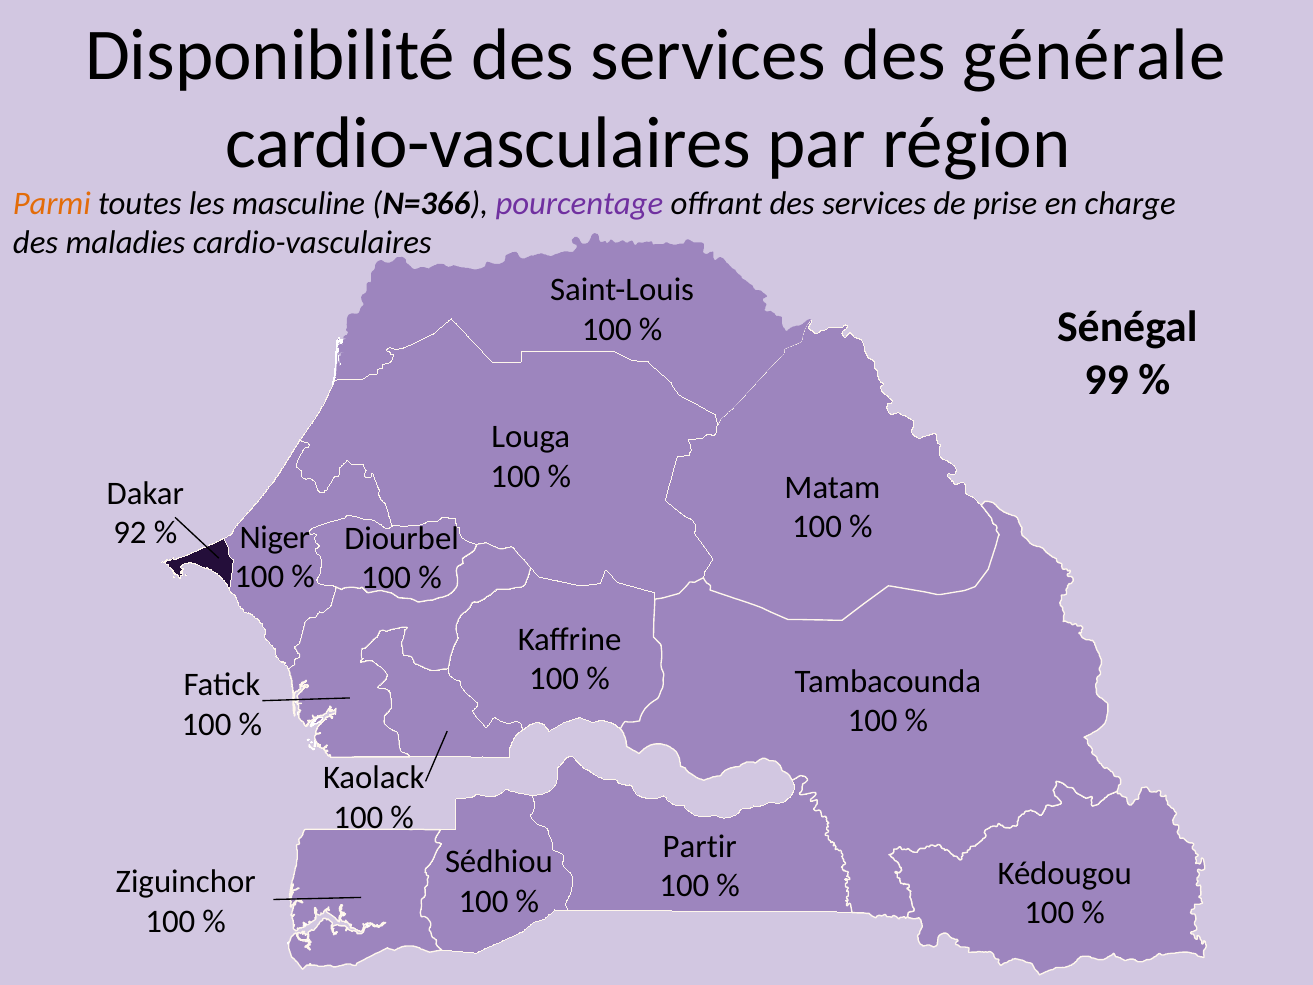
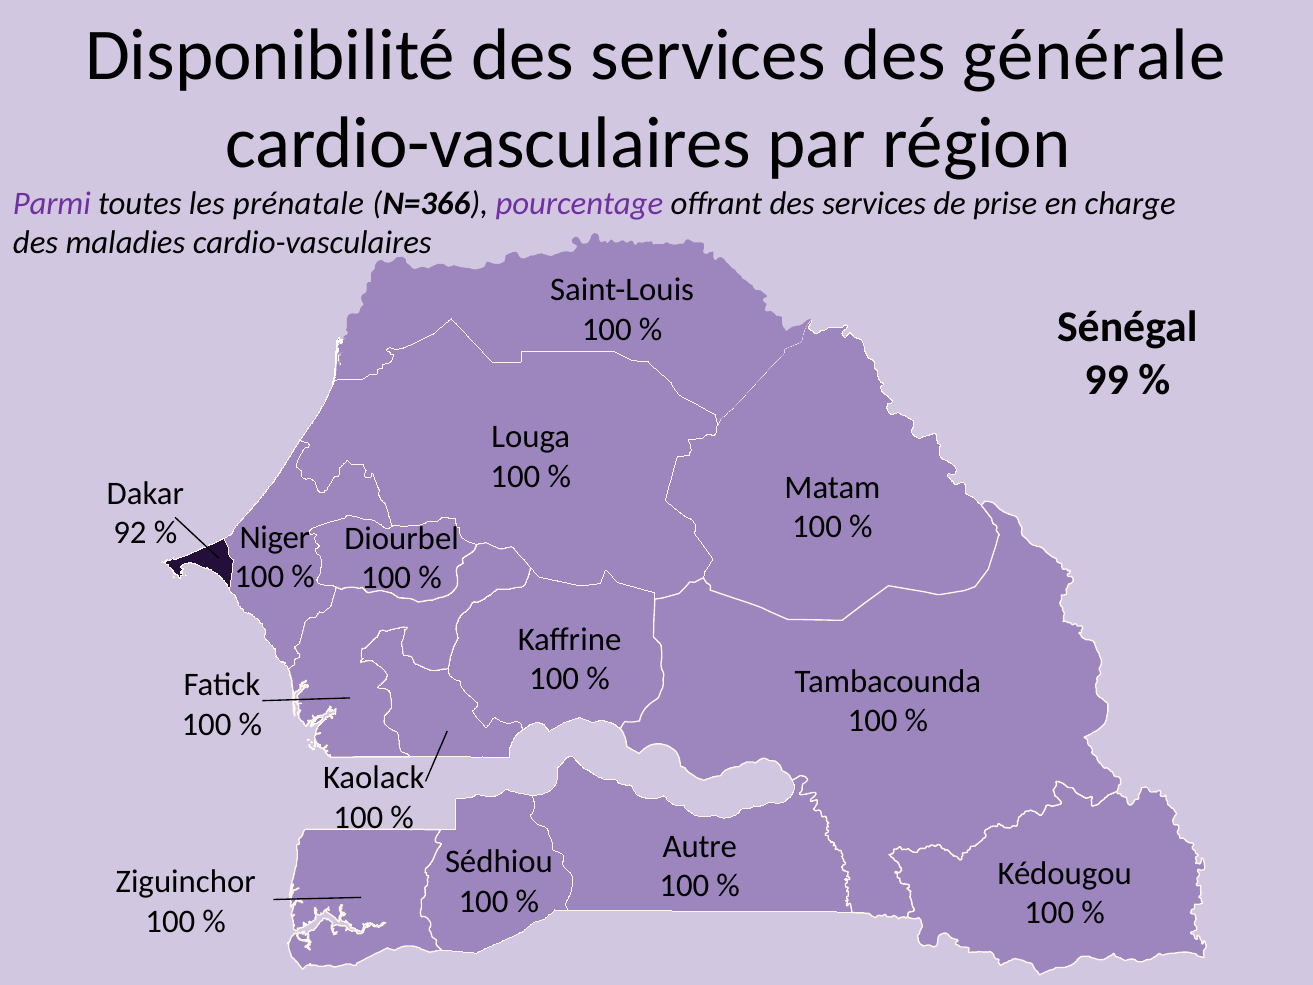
Parmi colour: orange -> purple (52, 203)
masculine: masculine -> prénatale (298, 203)
Partir: Partir -> Autre (700, 846)
